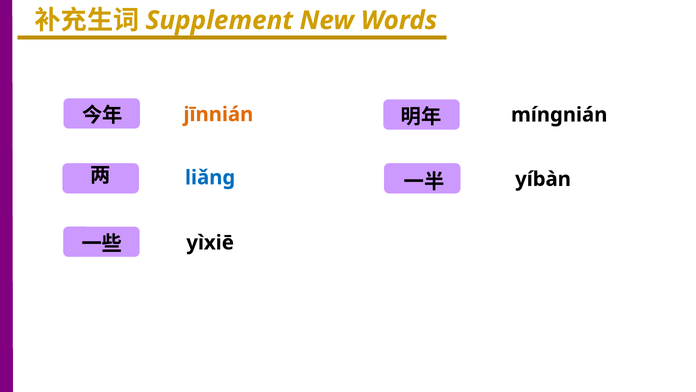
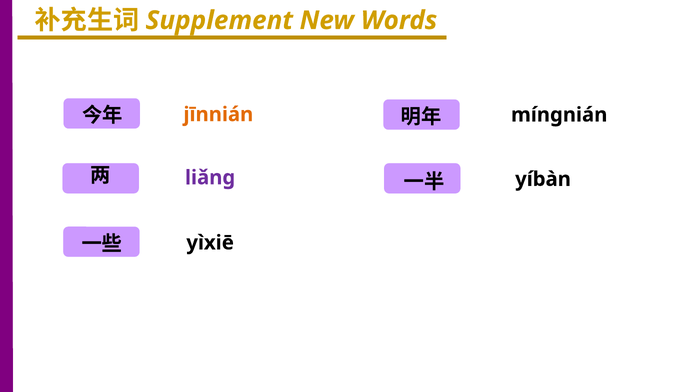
liǎng colour: blue -> purple (210, 177)
